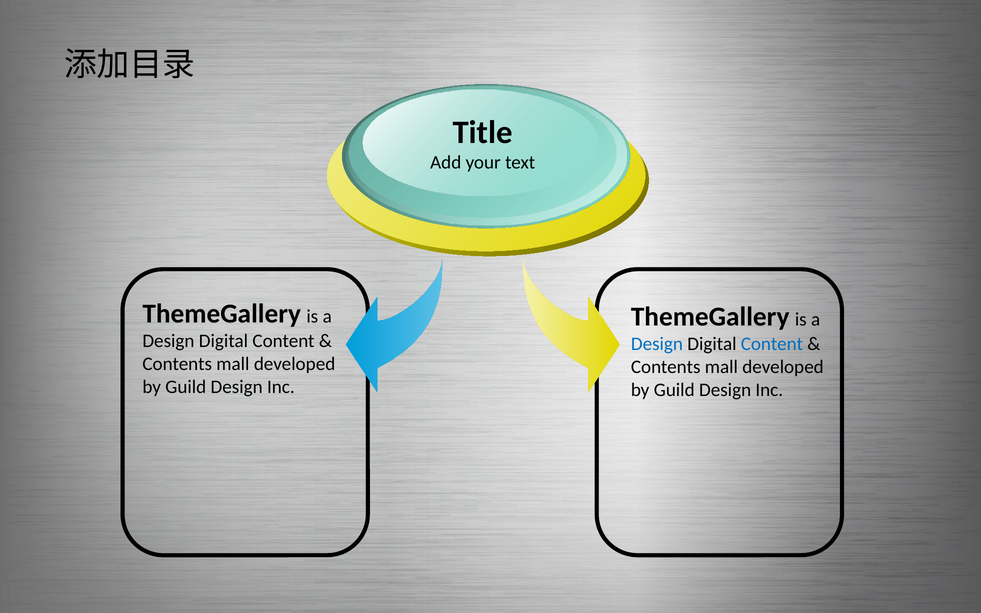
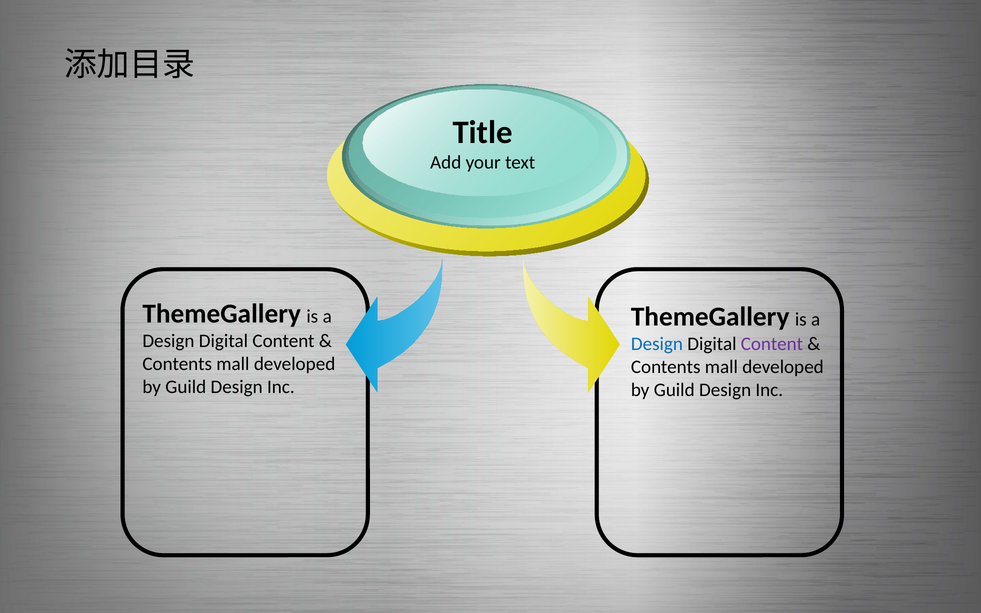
Content colour: blue -> purple (772, 344)
